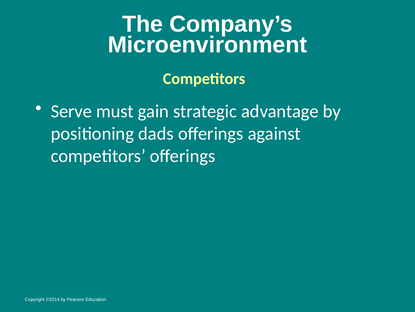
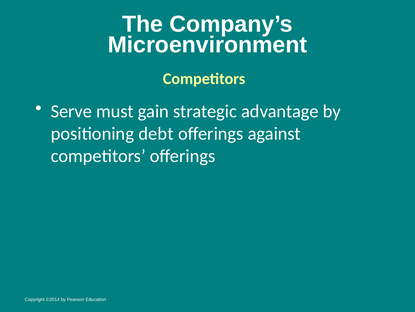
dads: dads -> debt (156, 133)
